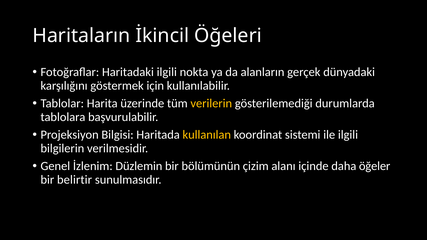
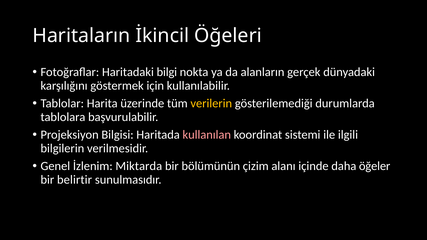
Haritadaki ilgili: ilgili -> bilgi (167, 72)
kullanılan colour: yellow -> pink (207, 135)
Düzlemin: Düzlemin -> Miktarda (139, 166)
